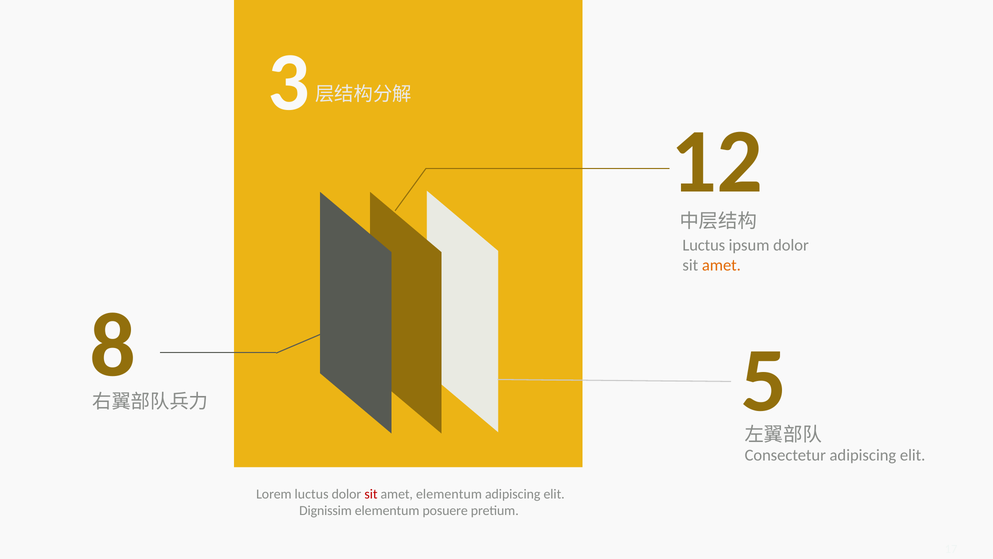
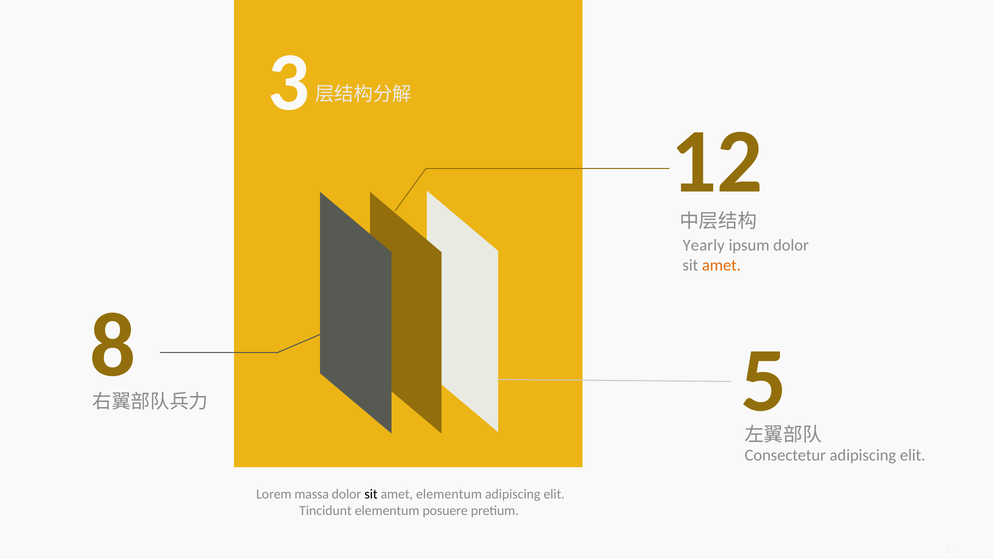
Luctus: Luctus -> Yearly (704, 245)
Lorem luctus: luctus -> massa (312, 494)
sit colour: red -> black (371, 494)
Dignissim: Dignissim -> Tincidunt (325, 510)
